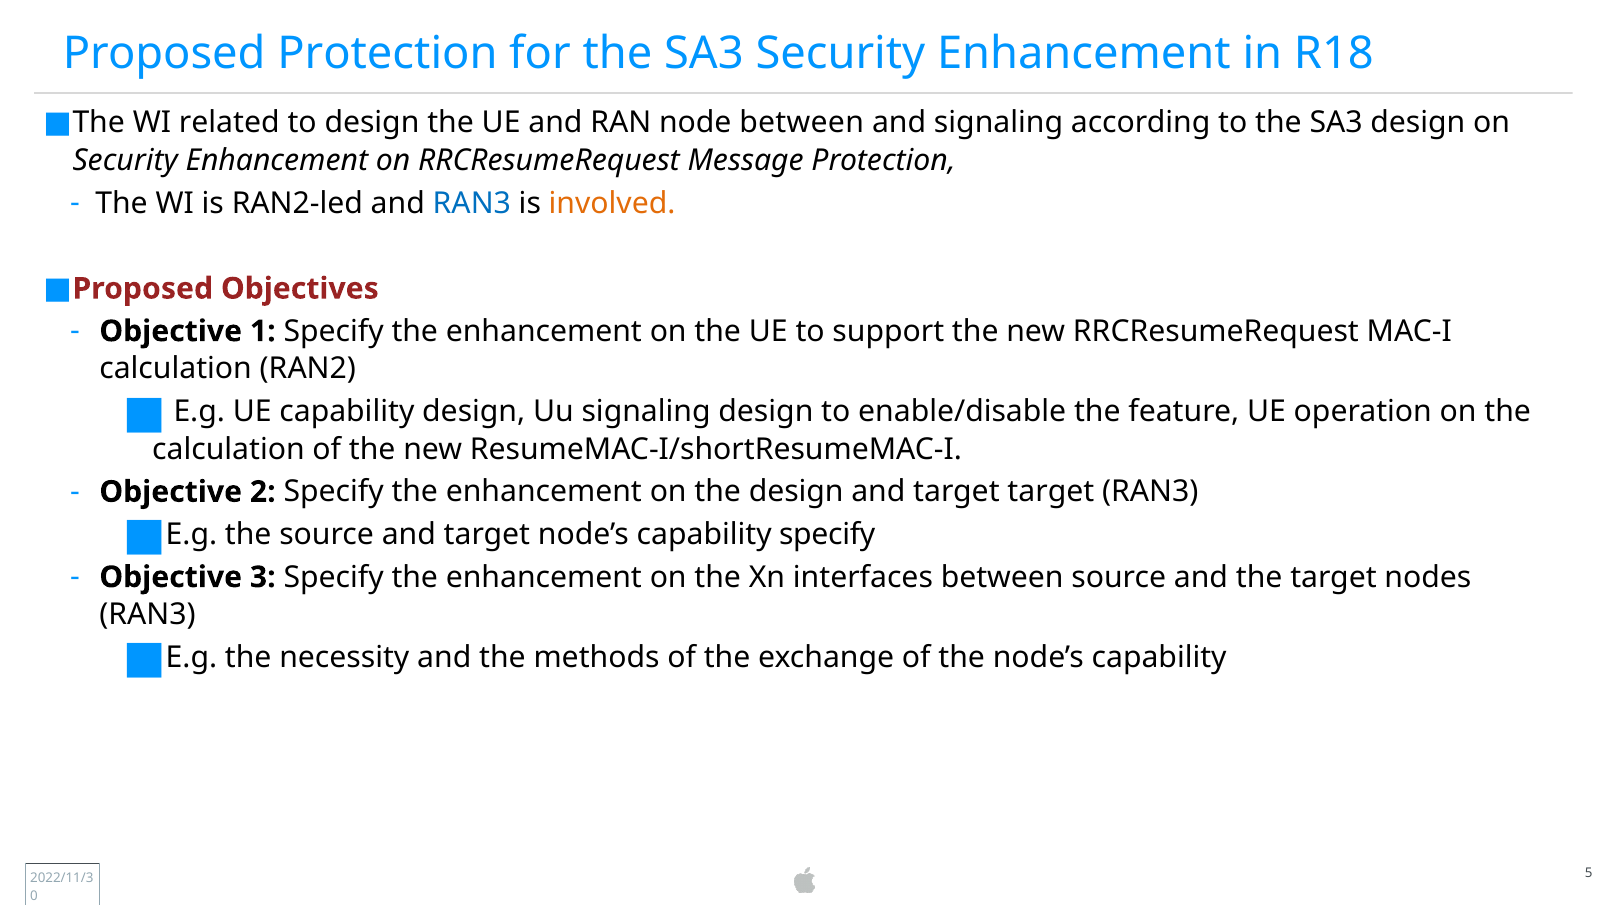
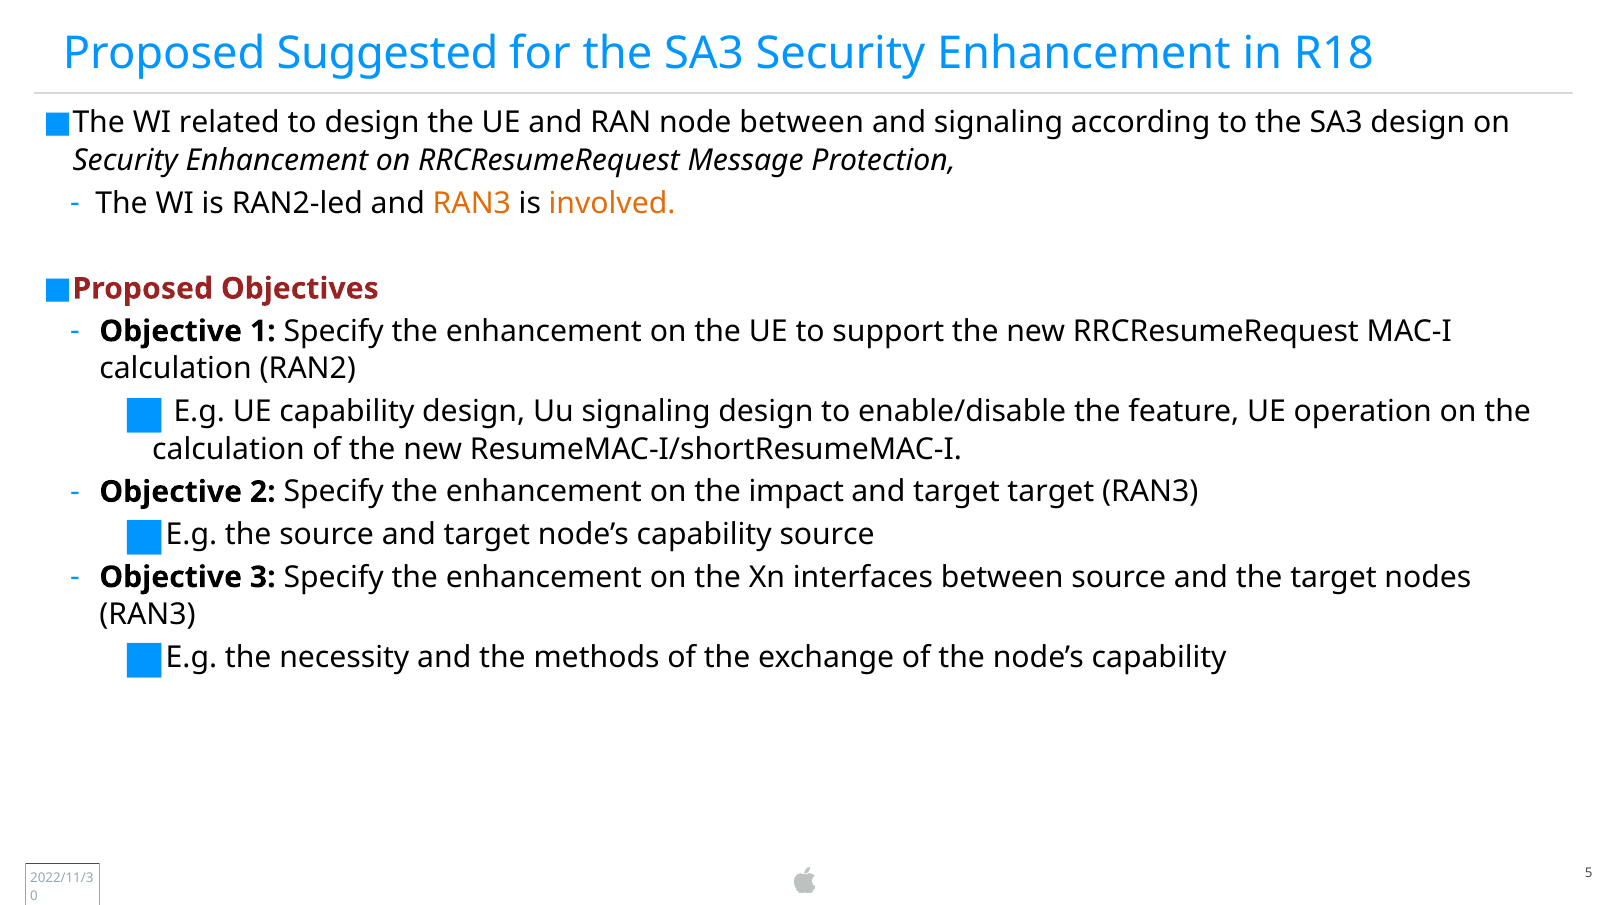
Proposed Protection: Protection -> Suggested (388, 54)
RAN3 colour: blue -> orange (472, 203)
the design: design -> impact (796, 492)
capability specify: specify -> source (827, 535)
